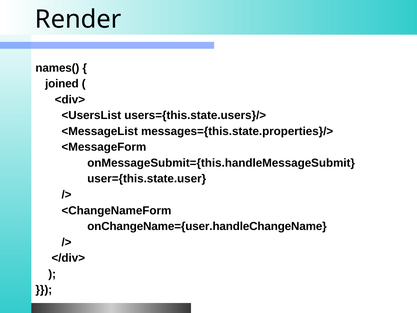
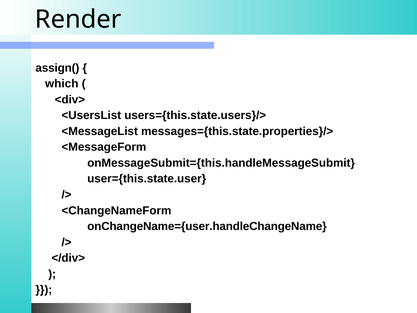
names(: names( -> assign( (57, 68)
joined: joined -> which (62, 84)
